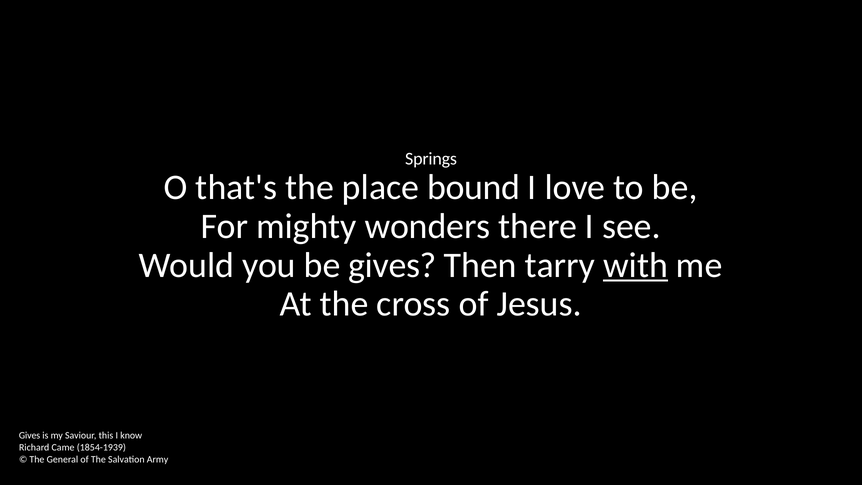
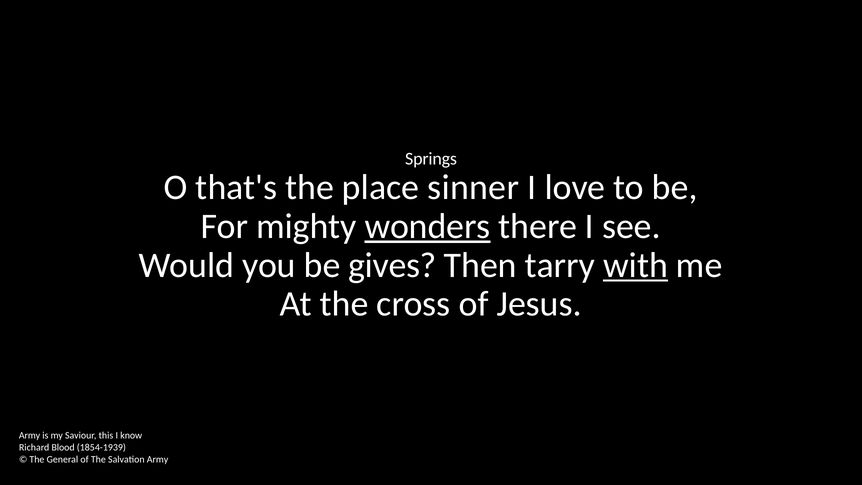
bound: bound -> sinner (473, 188)
wonders underline: none -> present (428, 226)
Gives: Gives -> Army (30, 435)
Came: Came -> Blood (63, 447)
